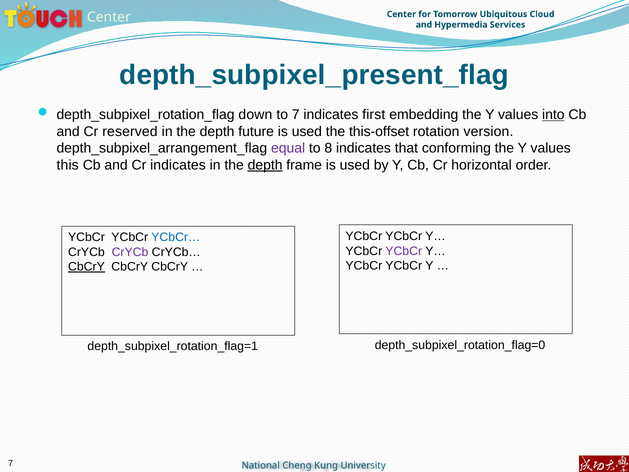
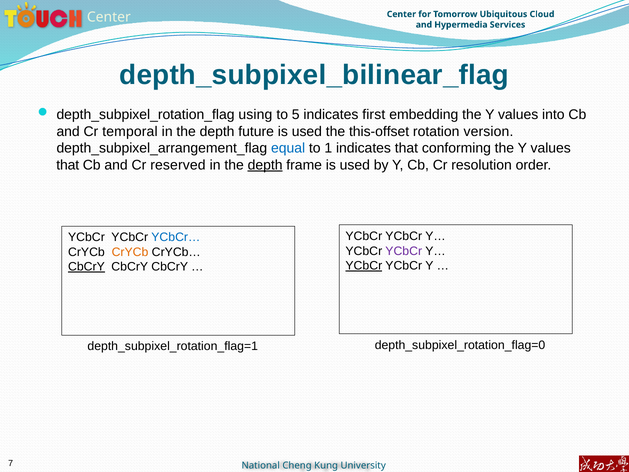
depth_subpixel_present_flag: depth_subpixel_present_flag -> depth_subpixel_bilinear_flag (314, 75)
down: down -> using (255, 115)
to 7: 7 -> 5 (296, 115)
into underline: present -> none (553, 115)
reserved: reserved -> temporal (130, 131)
equal colour: purple -> blue (288, 148)
8: 8 -> 1 (328, 148)
this: this -> that (68, 165)
Cr indicates: indicates -> reserved (178, 165)
horizontal: horizontal -> resolution (482, 165)
CrYCb colour: purple -> orange (130, 252)
YCbCr underline: none -> present (364, 266)
